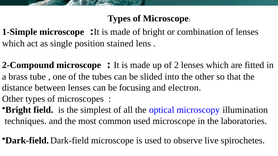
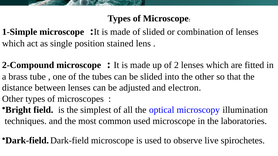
of bright: bright -> slided (154, 32)
focusing: focusing -> adjusted (135, 88)
